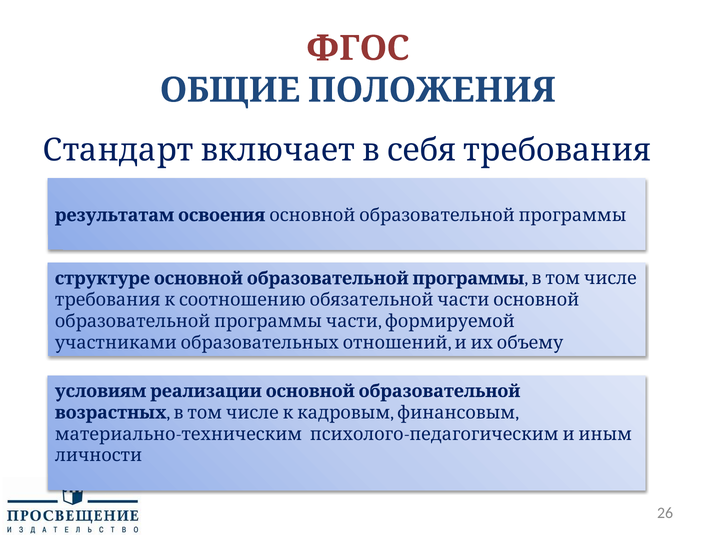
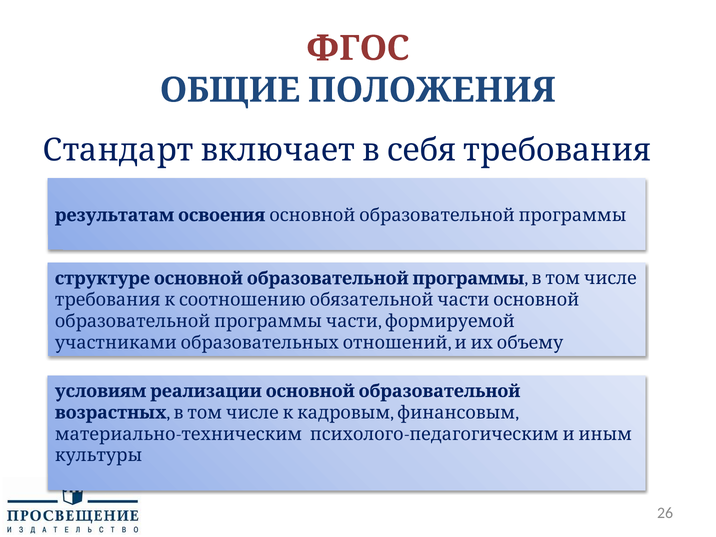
личности: личности -> культуры (99, 456)
